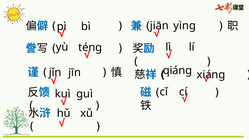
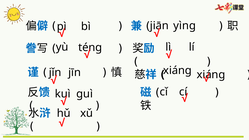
jīn qiáng: qiáng -> xiáng (177, 70)
